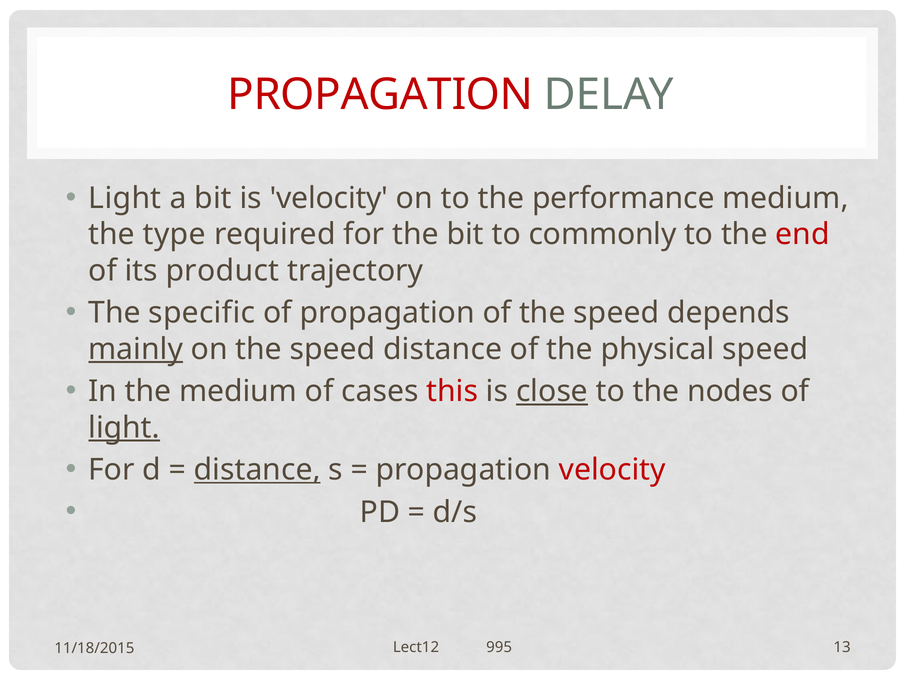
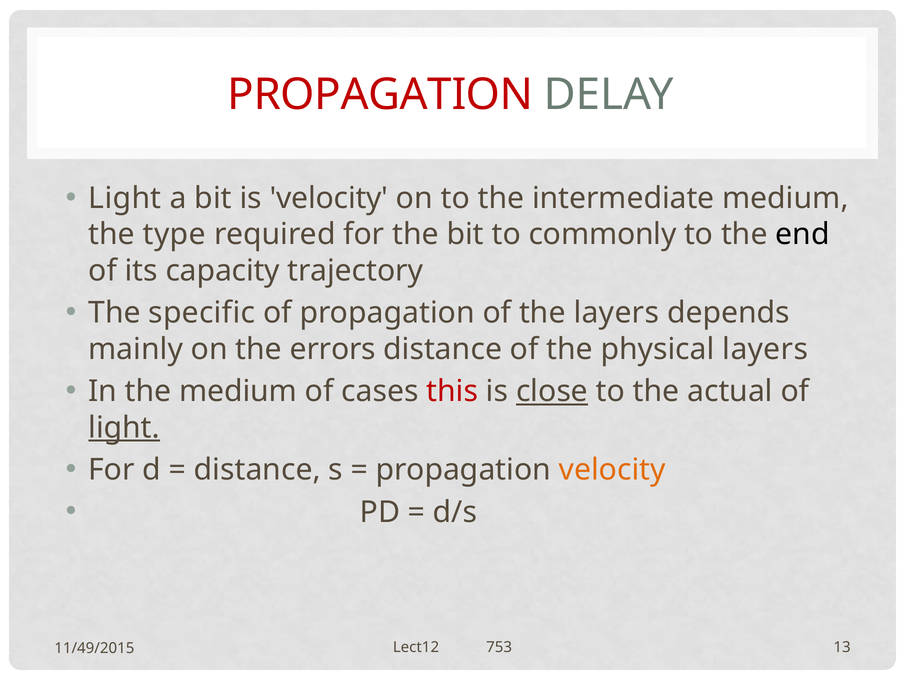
performance: performance -> intermediate (623, 198)
end colour: red -> black (802, 234)
product: product -> capacity (223, 271)
of the speed: speed -> layers (616, 313)
mainly underline: present -> none (136, 349)
on the speed: speed -> errors (333, 349)
physical speed: speed -> layers (765, 349)
nodes: nodes -> actual (730, 391)
distance underline: present -> none (257, 470)
velocity colour: red -> orange (612, 470)
995: 995 -> 753 (499, 647)
11/18/2015: 11/18/2015 -> 11/49/2015 (94, 648)
